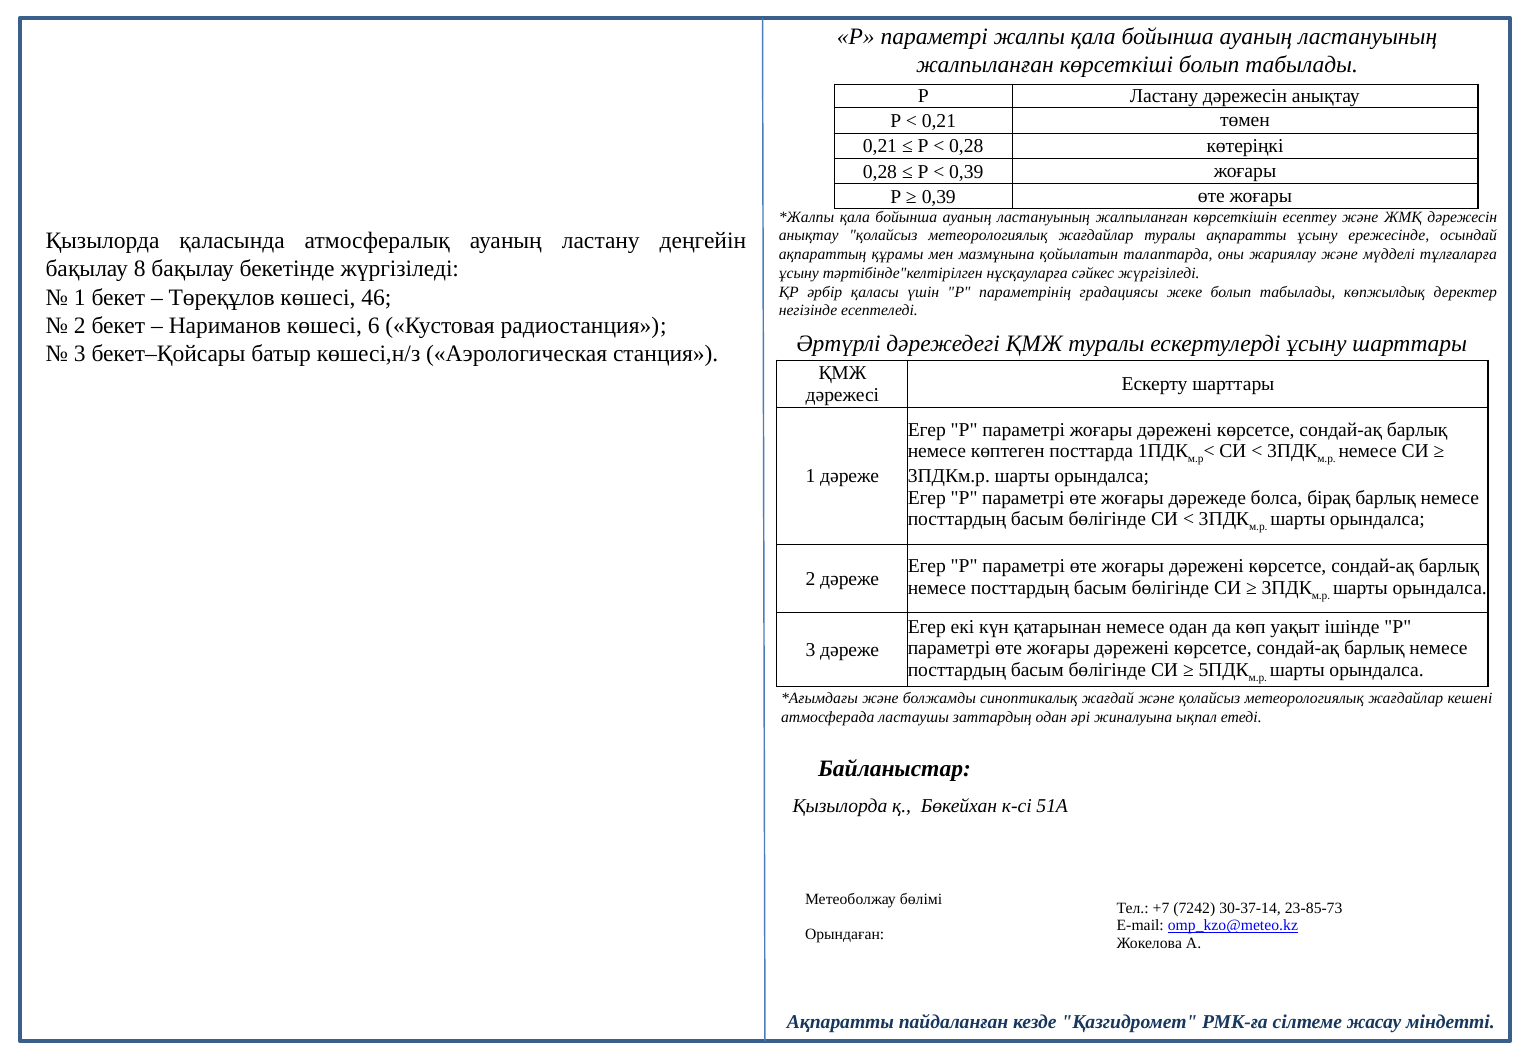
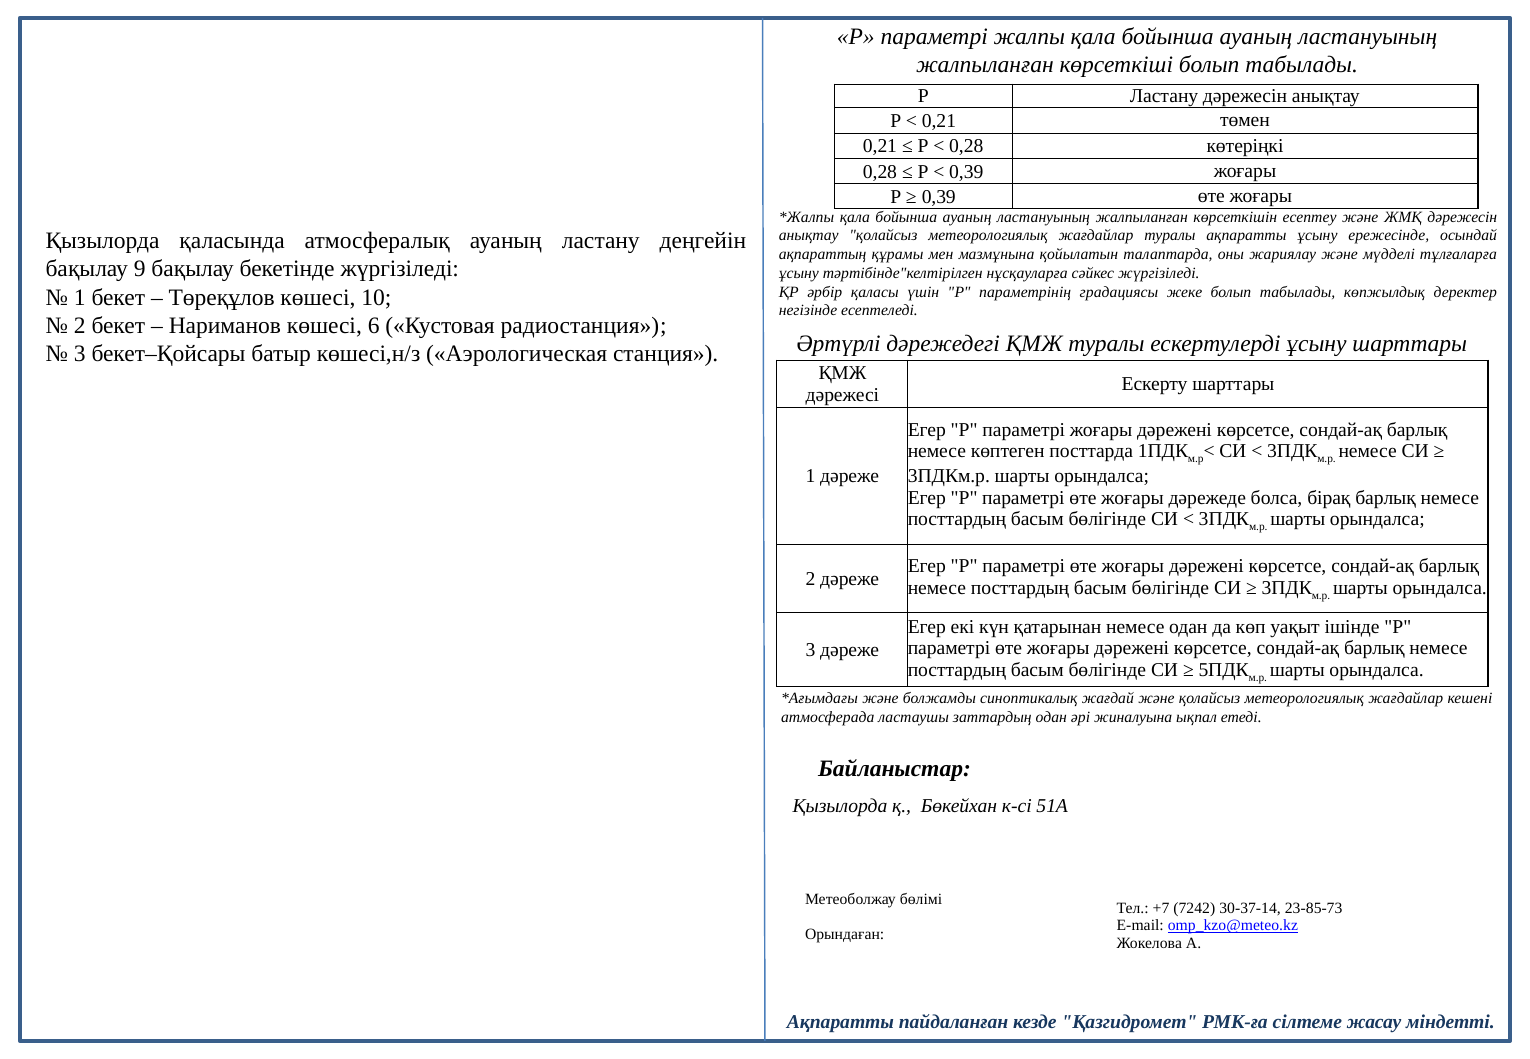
8: 8 -> 9 (140, 269)
46: 46 -> 10 (376, 297)
